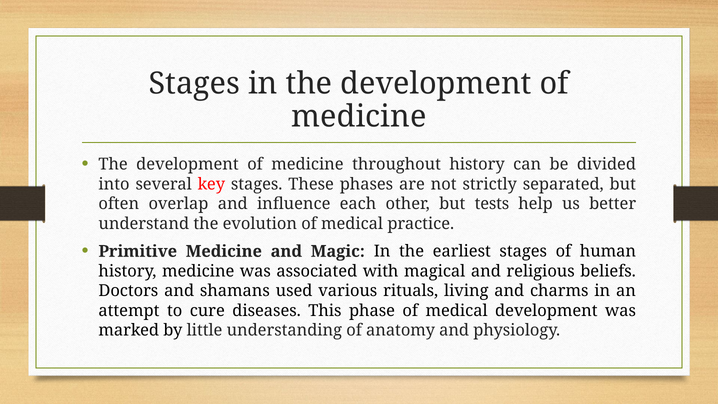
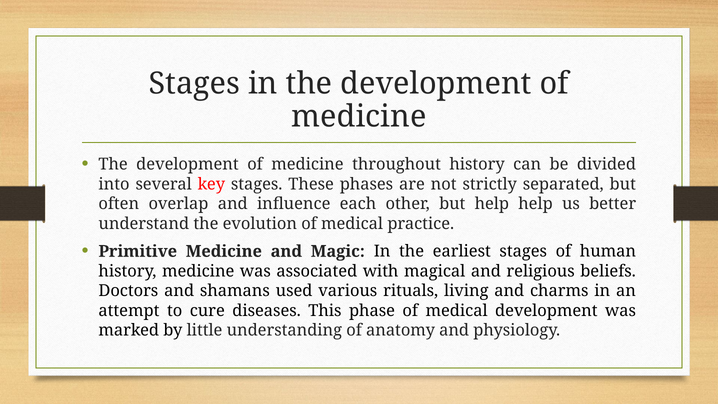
but tests: tests -> help (492, 204)
